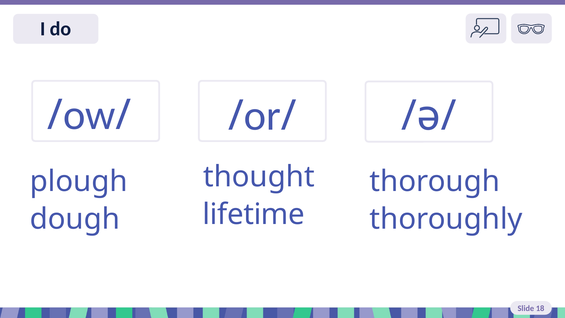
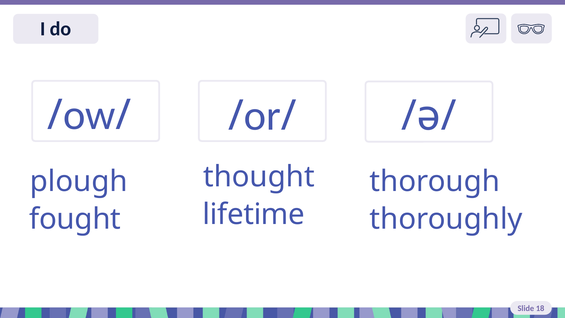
dough: dough -> fought (75, 219)
